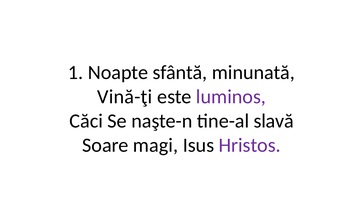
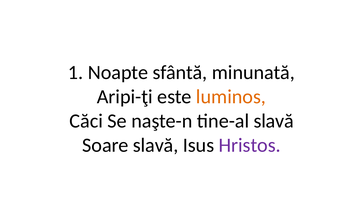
Vină-ţi: Vină-ţi -> Aripi-ţi (125, 97)
luminos colour: purple -> orange (231, 97)
Soare magi: magi -> slavă (156, 145)
